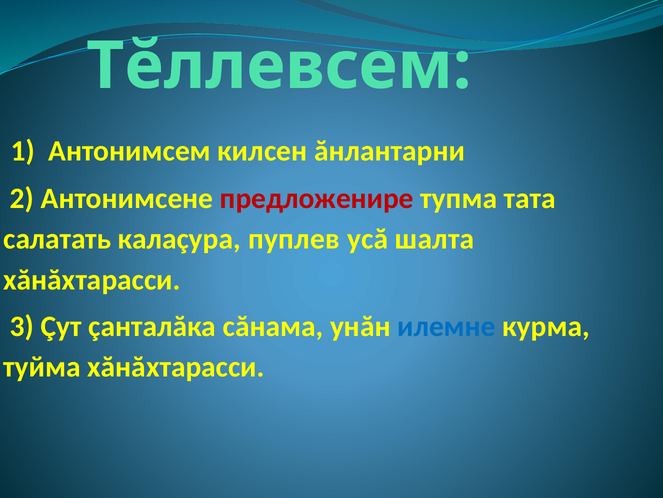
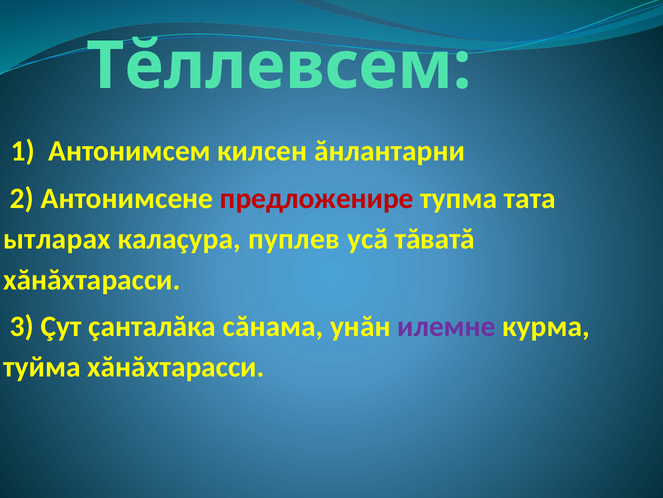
салатать: салатать -> ытларах (57, 239)
шалта: шалта -> тăватă (435, 239)
илемне colour: blue -> purple (447, 326)
